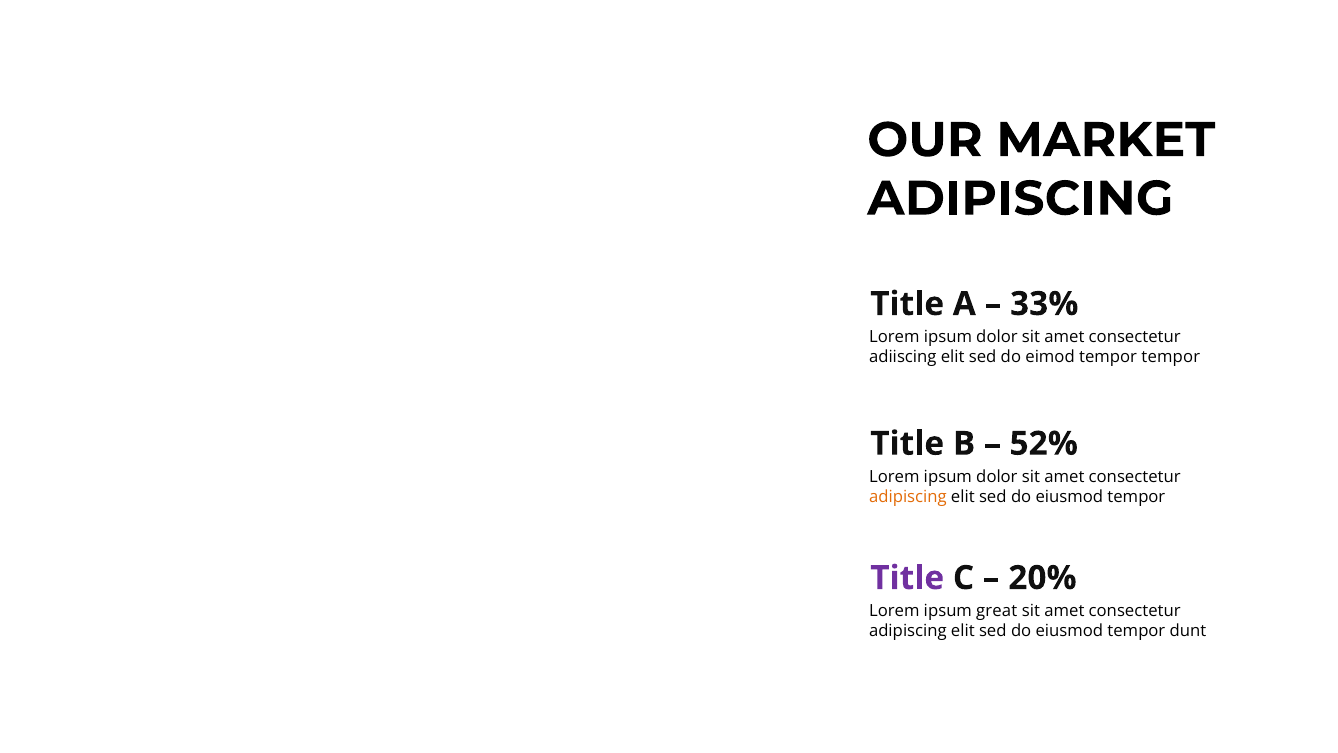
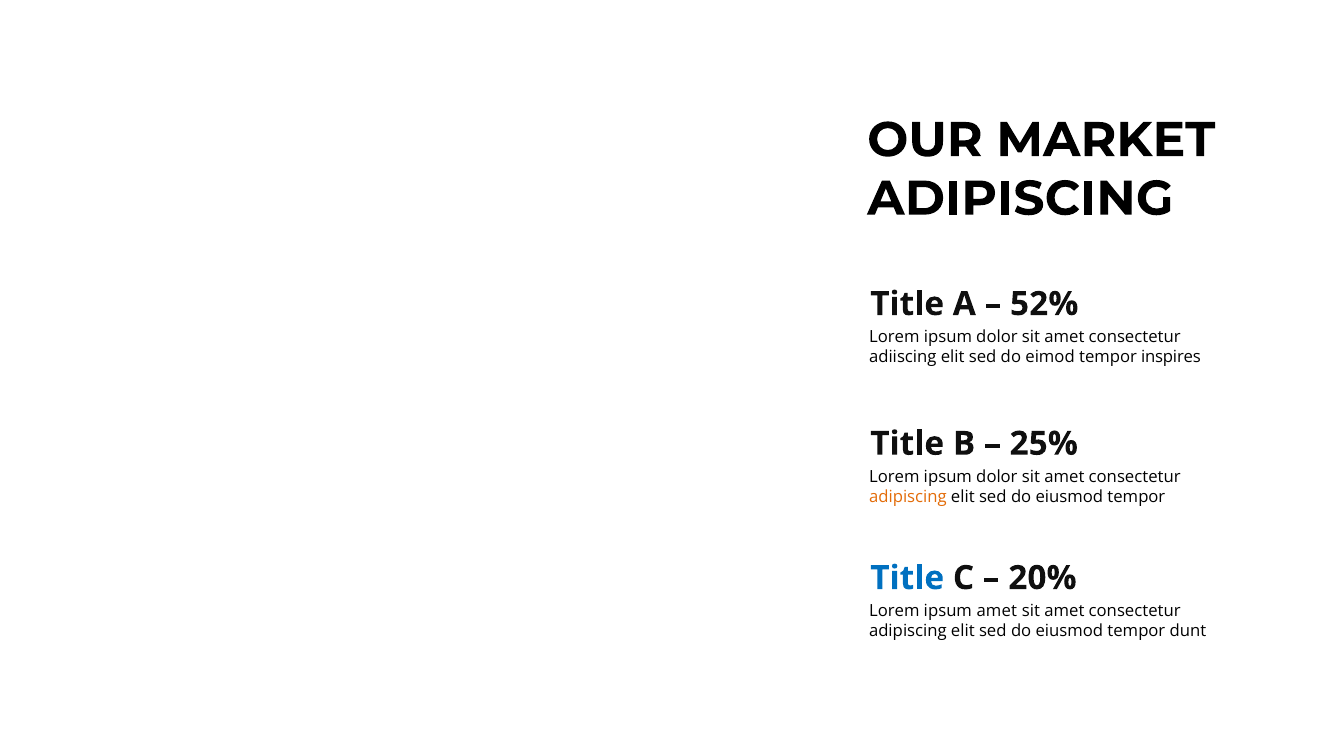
33%: 33% -> 52% (1044, 304)
tempor tempor: tempor -> inspires (1171, 357)
52%: 52% -> 25% (1044, 443)
Title colour: purple -> blue (907, 578)
ipsum great: great -> amet (997, 611)
